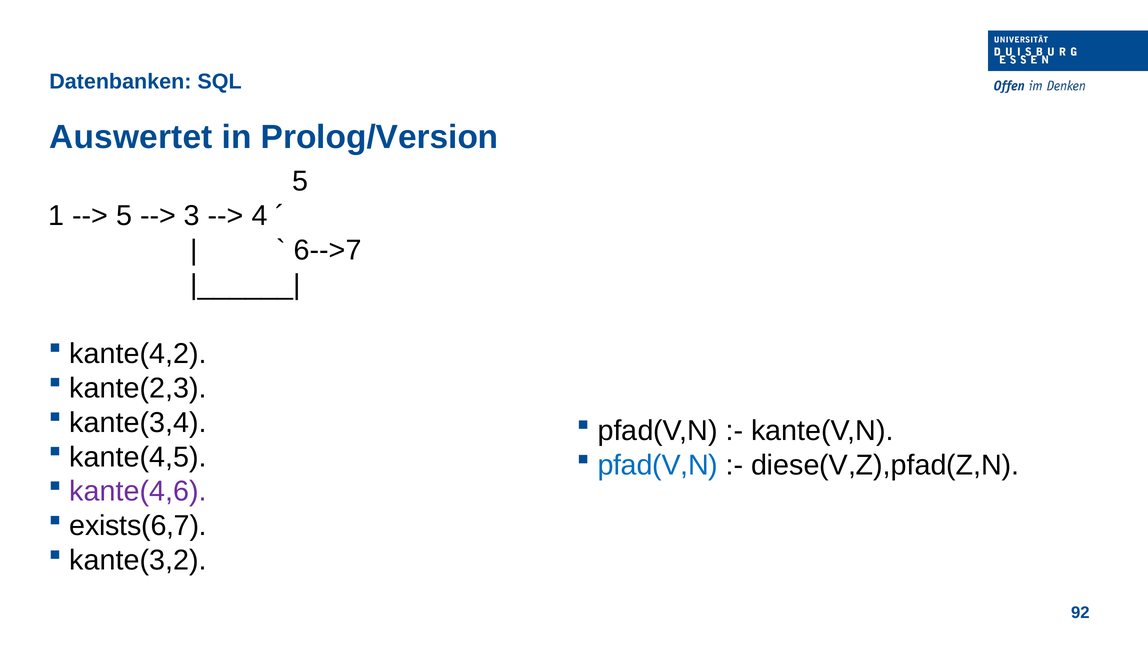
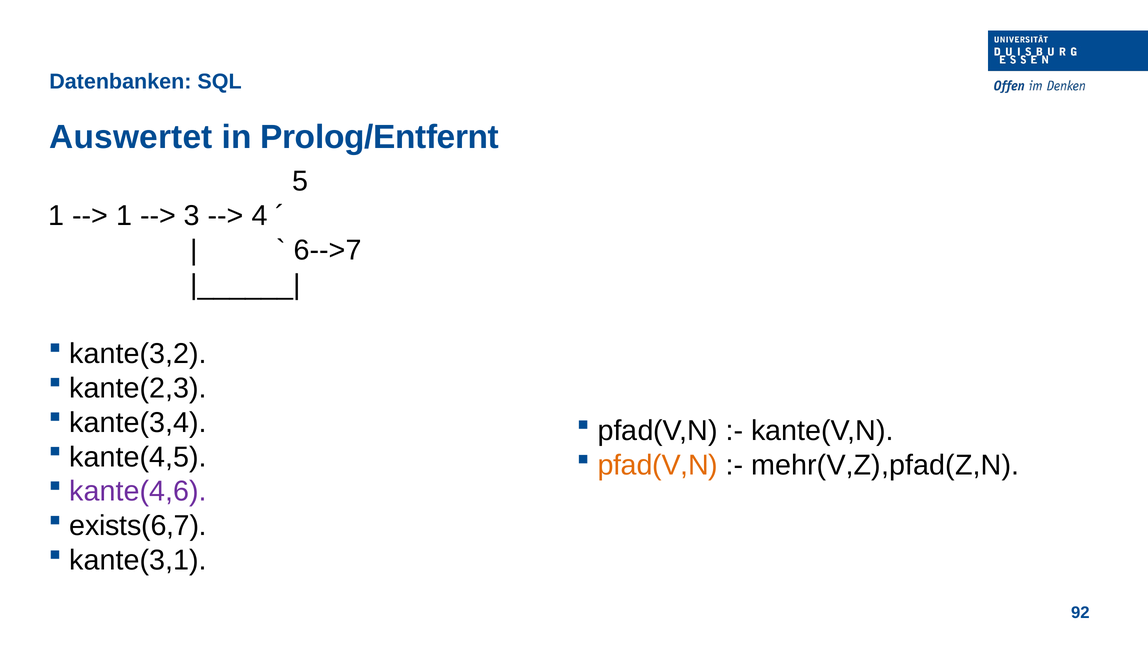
Prolog/Version: Prolog/Version -> Prolog/Entfernt (380, 137)
5: 5 -> 1 (124, 216)
kante(4,2: kante(4,2 -> kante(3,2 (138, 354)
pfad(V,N colour: blue -> orange (658, 465)
diese(V,Z),pfad(Z,N: diese(V,Z),pfad(Z,N -> mehr(V,Z),pfad(Z,N (885, 465)
kante(3,2: kante(3,2 -> kante(3,1 (138, 560)
